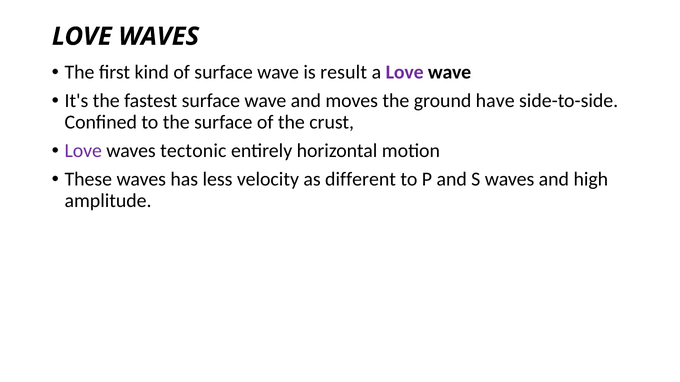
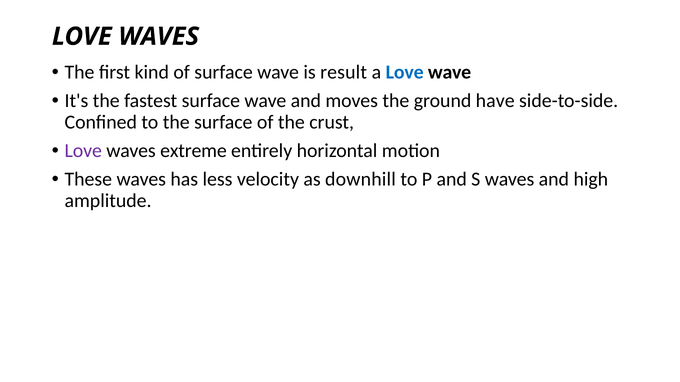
Love colour: purple -> blue (405, 73)
tectonic: tectonic -> extreme (193, 151)
different: different -> downhill (360, 179)
